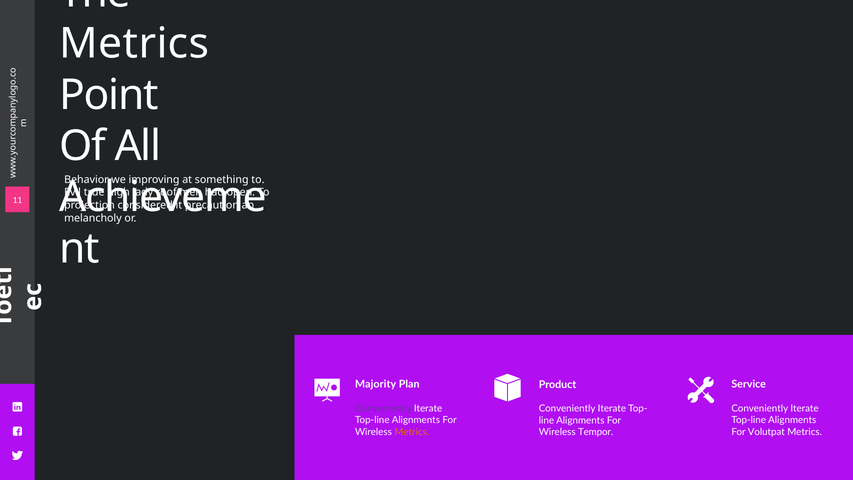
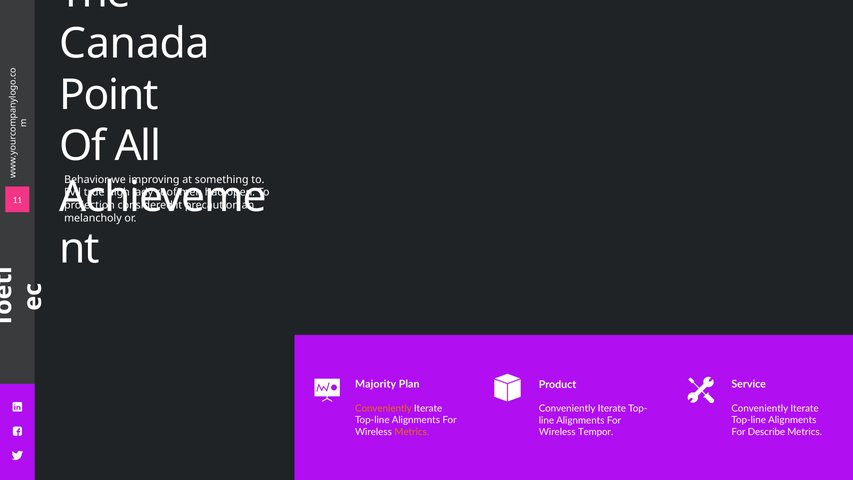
Metrics: Metrics -> Canada (135, 44)
Conveniently colour: purple -> orange (383, 408)
Volutpat: Volutpat -> Describe (766, 432)
